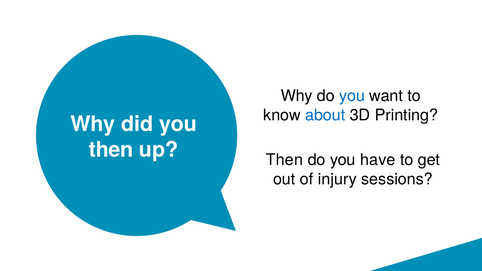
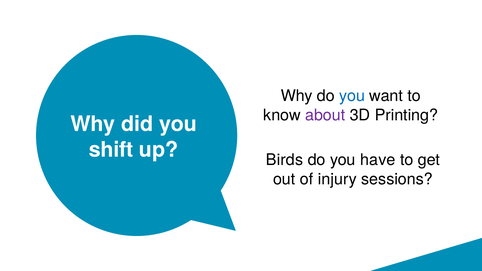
about colour: blue -> purple (325, 115)
then: then -> shift (111, 150)
Then: Then -> Birds (284, 160)
